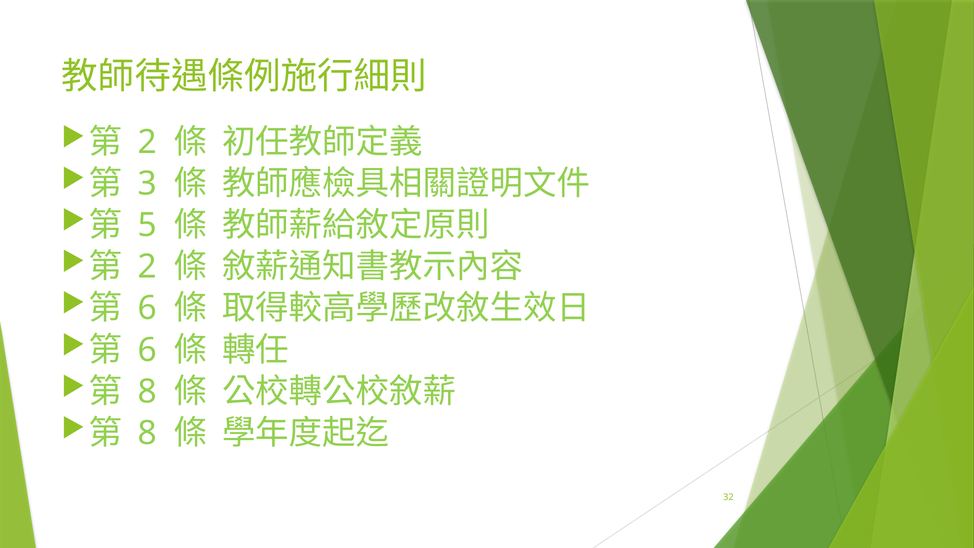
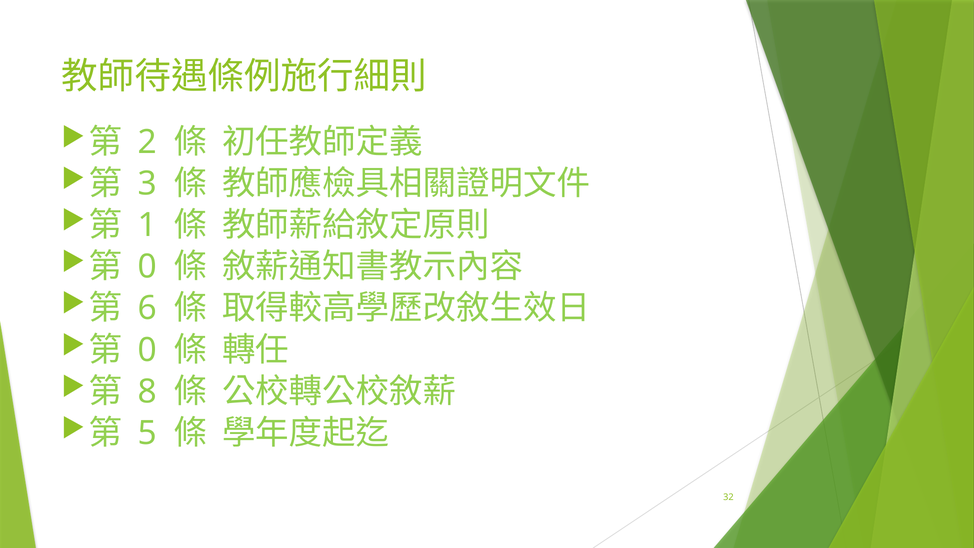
5: 5 -> 1 (147, 225)
2: 2 -> 0 (147, 267)
6: 6 -> 0 (147, 350)
8: 8 -> 5 (147, 433)
